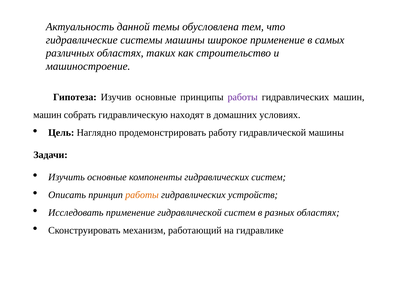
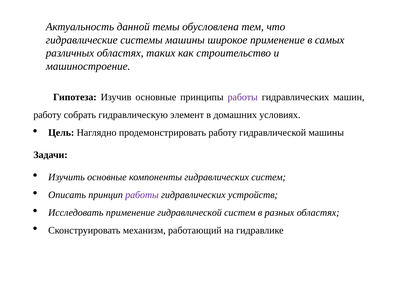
машин: машин -> работу (47, 115)
находят: находят -> элемент (187, 115)
работы colour: orange -> purple (142, 195)
